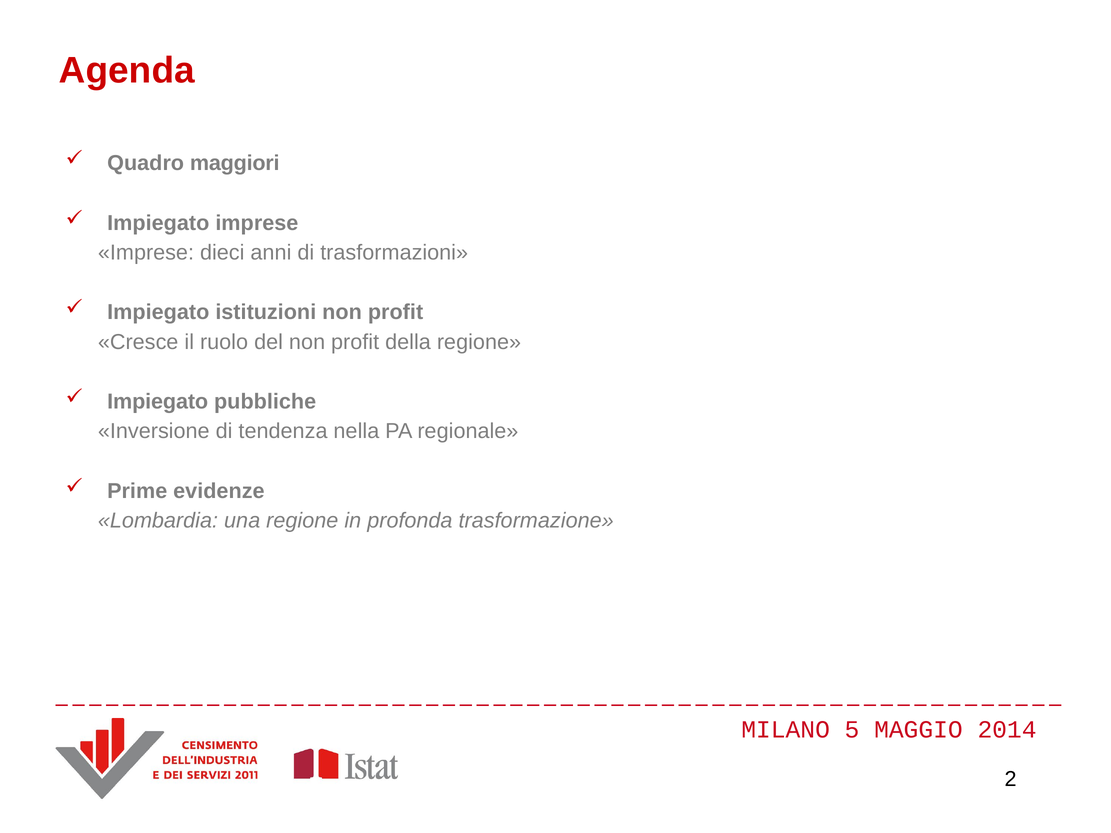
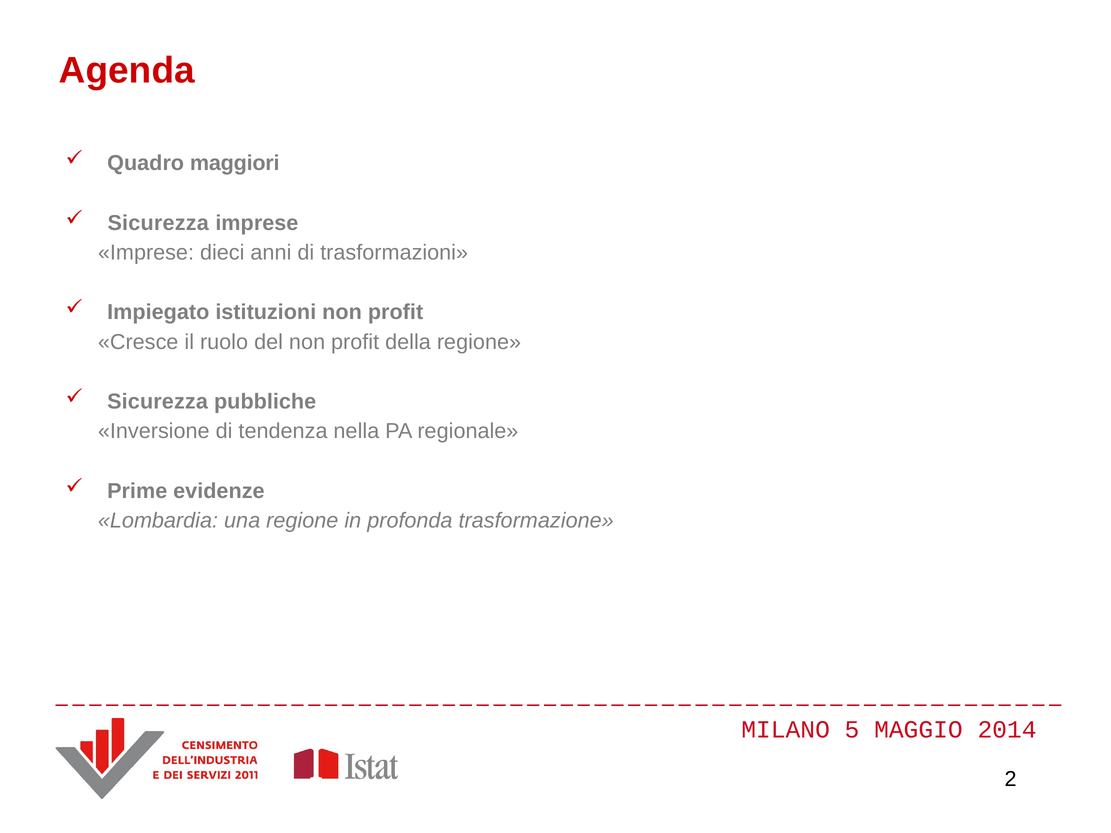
Impiegato: Impiegato -> Sicurezza (158, 223)
Impiegato: Impiegato -> Sicurezza (158, 402)
